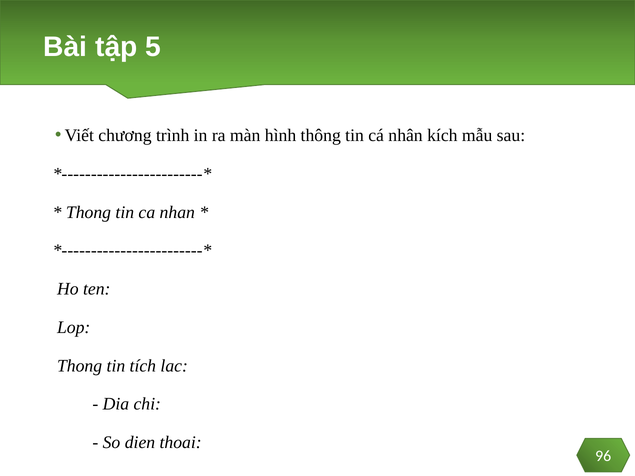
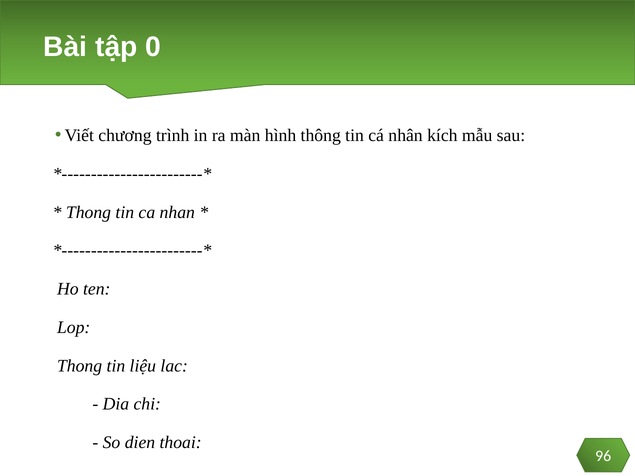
5: 5 -> 0 (153, 47)
tích: tích -> liệu (143, 366)
